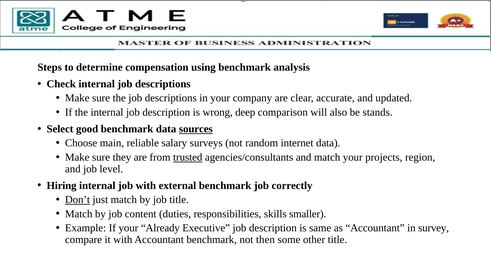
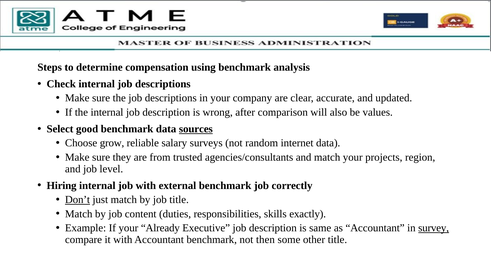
deep: deep -> after (245, 112)
stands: stands -> values (378, 112)
main: main -> grow (112, 143)
trusted underline: present -> none (188, 157)
smaller: smaller -> exactly (308, 214)
survey underline: none -> present (434, 228)
